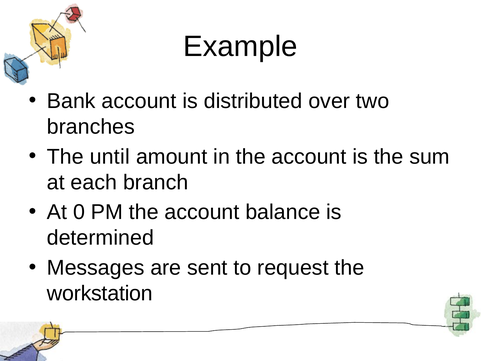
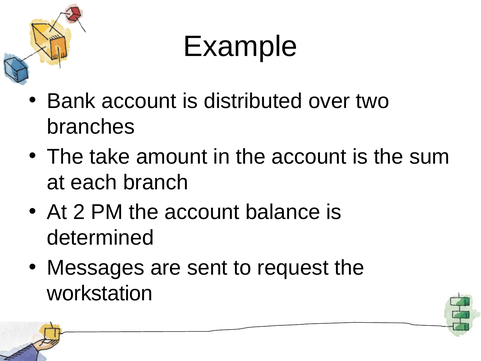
until: until -> take (110, 157)
0: 0 -> 2 (79, 212)
